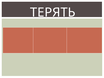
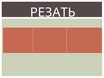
ТЕРЯТЬ: ТЕРЯТЬ -> РЕЗАТЬ (53, 12)
